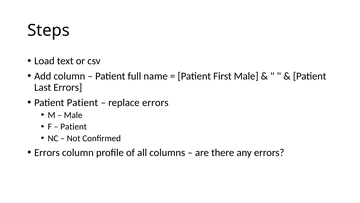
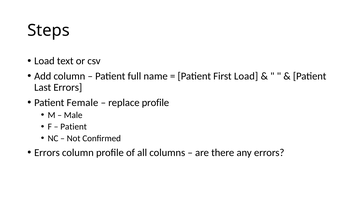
First Male: Male -> Load (246, 76)
Patient Patient: Patient -> Female (82, 102)
replace errors: errors -> profile (155, 102)
